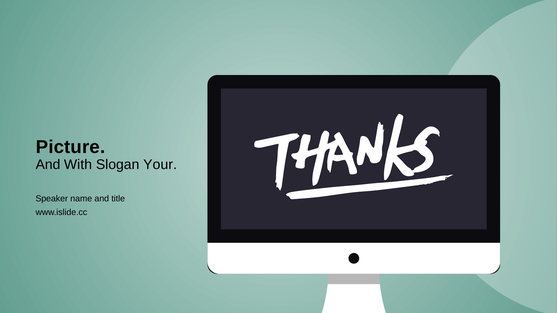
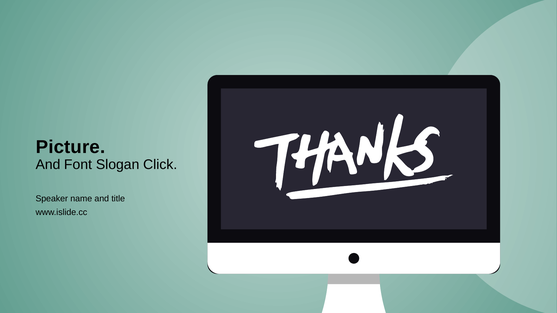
With: With -> Font (78, 165)
Your: Your -> Click (160, 165)
